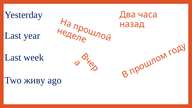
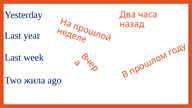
живу: живу -> жила (35, 80)
